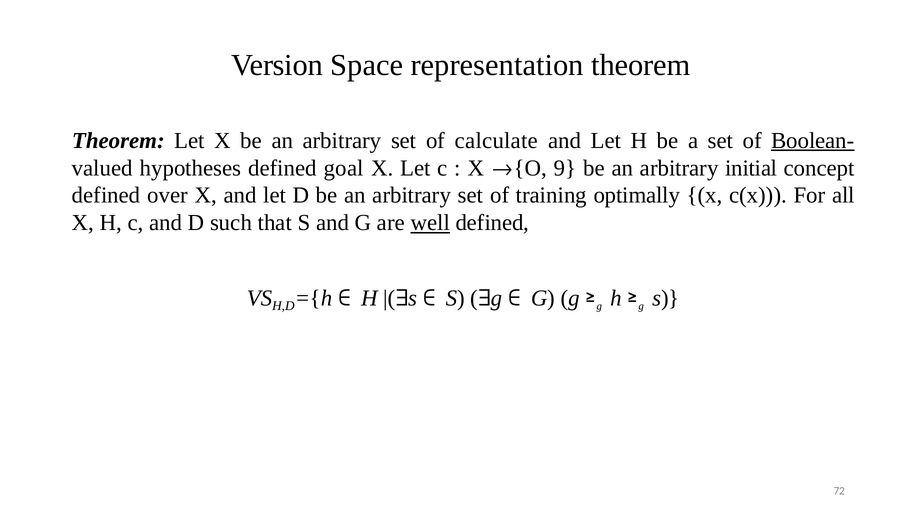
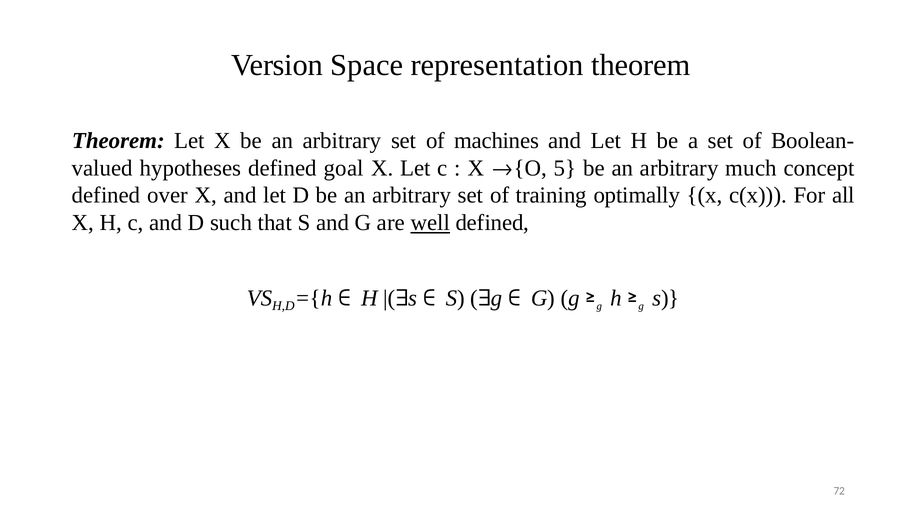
calculate: calculate -> machines (497, 140)
Boolean- underline: present -> none (813, 140)
9: 9 -> 5 (565, 168)
initial: initial -> much (751, 168)
